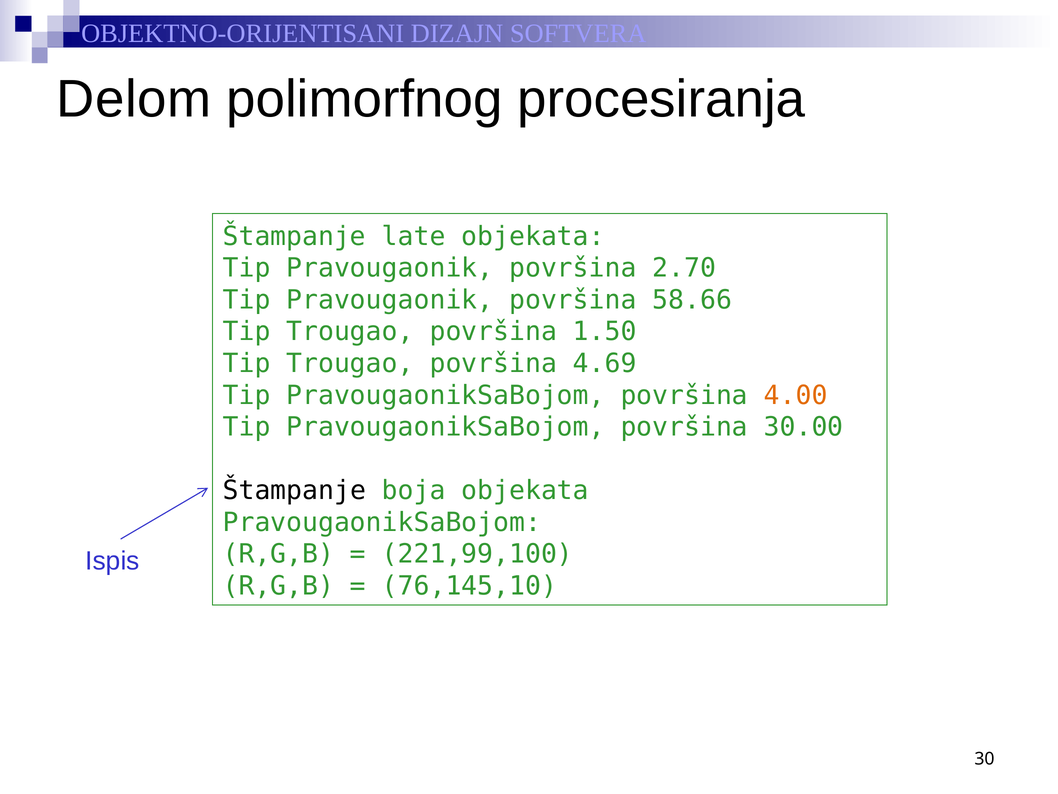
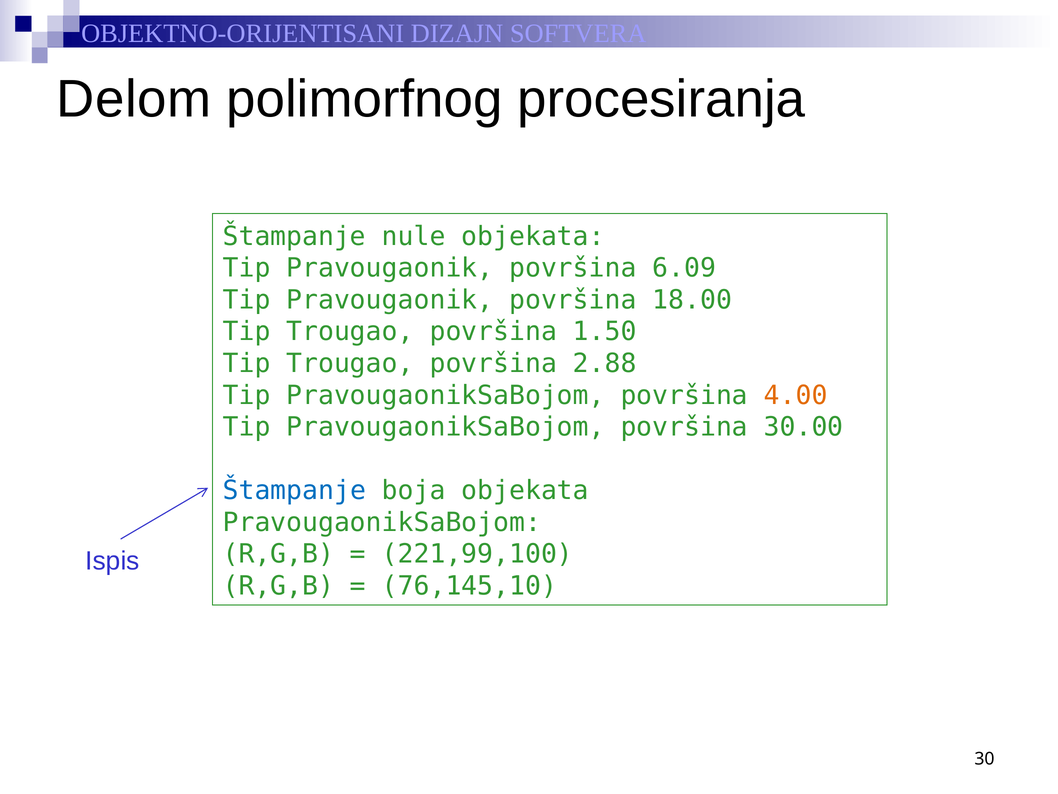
late: late -> nule (414, 236)
2.70: 2.70 -> 6.09 (684, 268)
58.66: 58.66 -> 18.00 (692, 300)
4.69: 4.69 -> 2.88 (605, 363)
Štampanje colour: black -> blue (294, 490)
